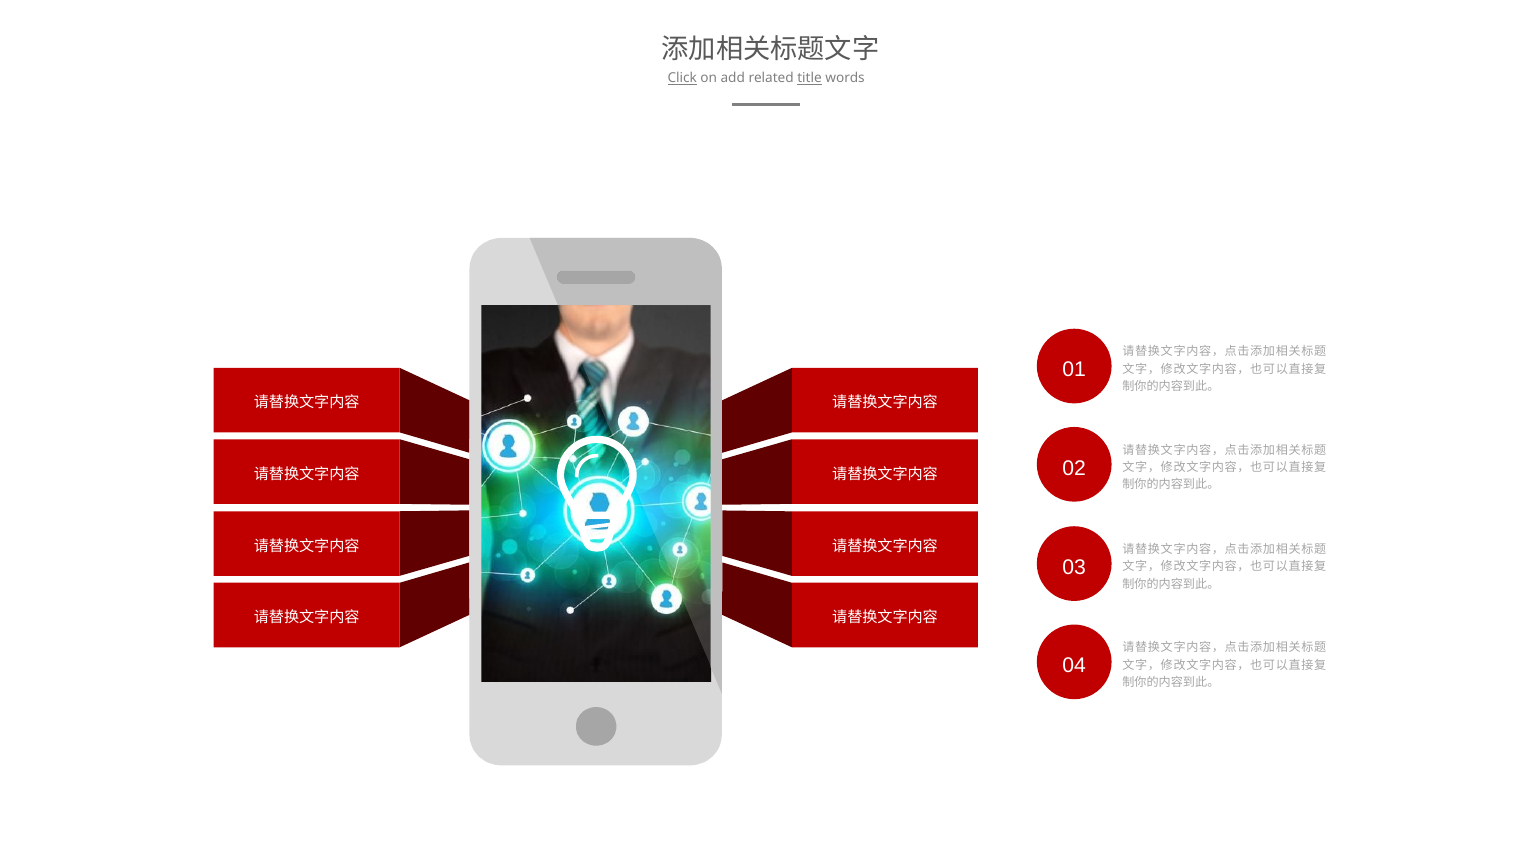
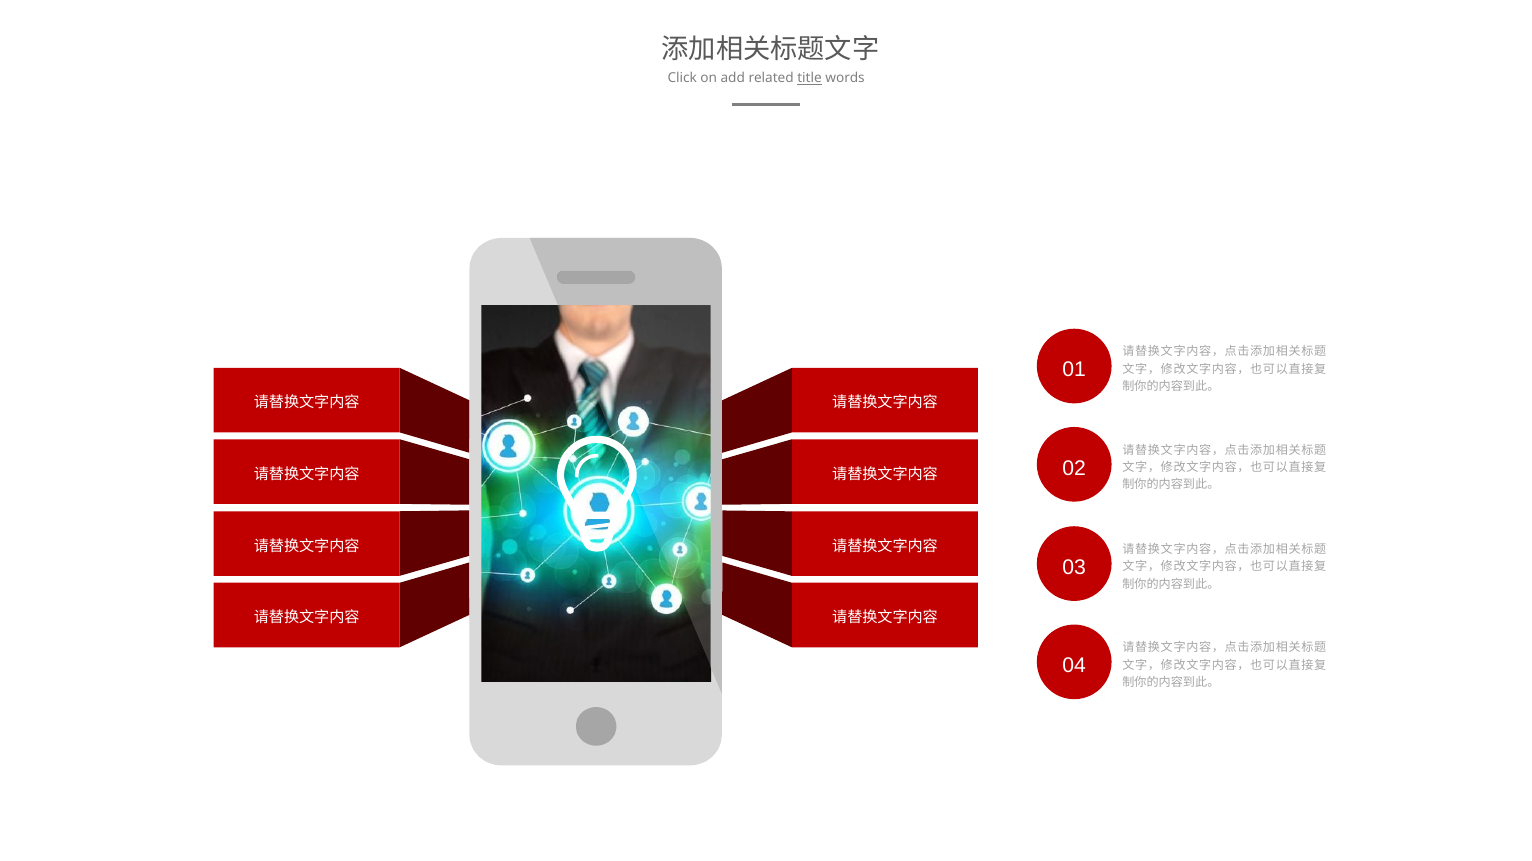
Click underline: present -> none (682, 78)
